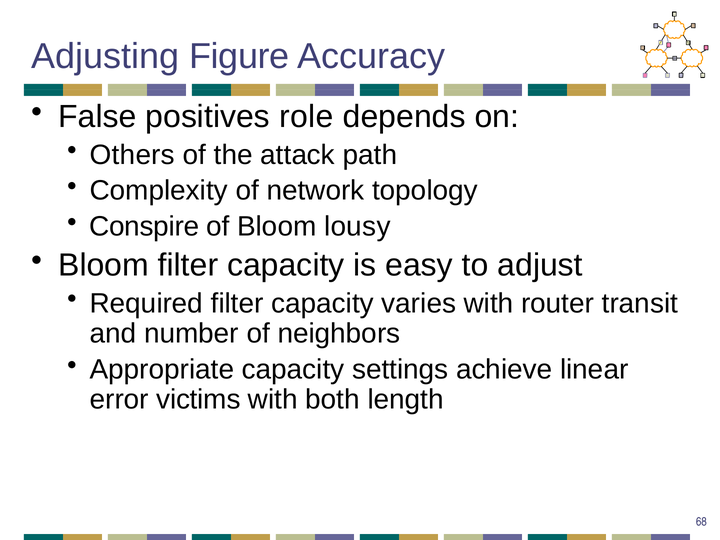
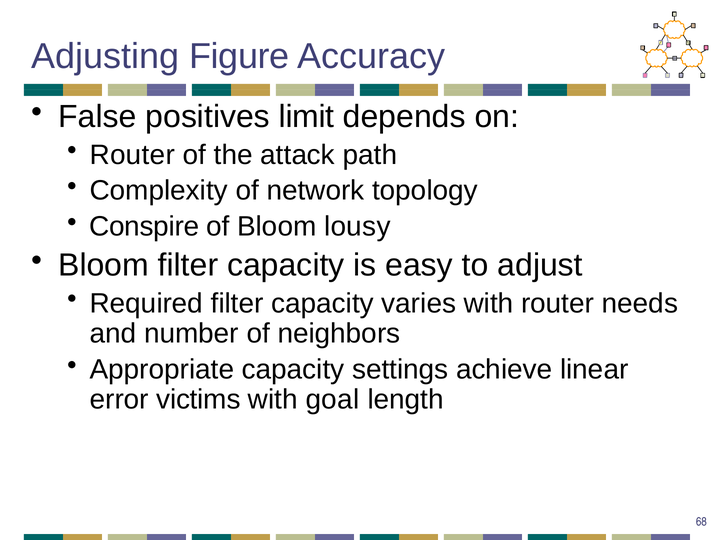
role: role -> limit (307, 117)
Others: Others -> Router (132, 155)
transit: transit -> needs (640, 303)
both: both -> goal (332, 400)
